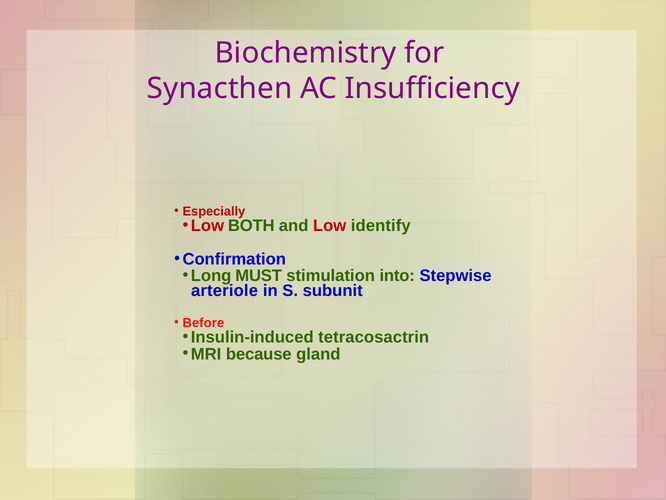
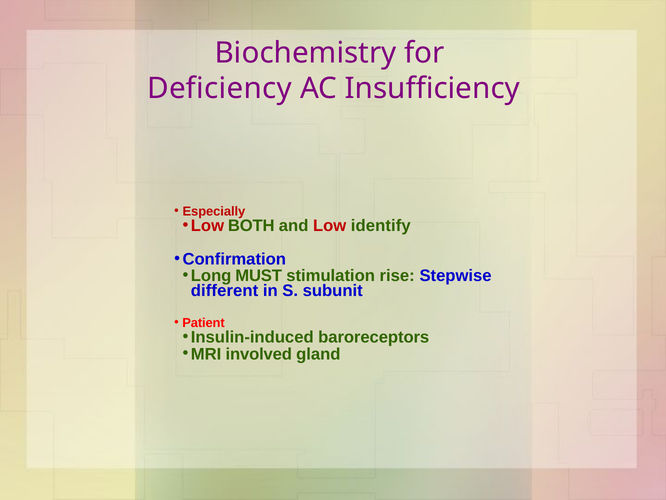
Synacthen: Synacthen -> Deficiency (220, 89)
into: into -> rise (397, 276)
arteriole: arteriole -> different (225, 291)
Before: Before -> Patient (204, 323)
tetracosactrin: tetracosactrin -> baroreceptors (374, 337)
because: because -> involved (259, 354)
